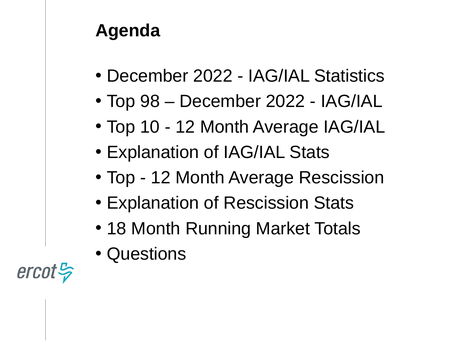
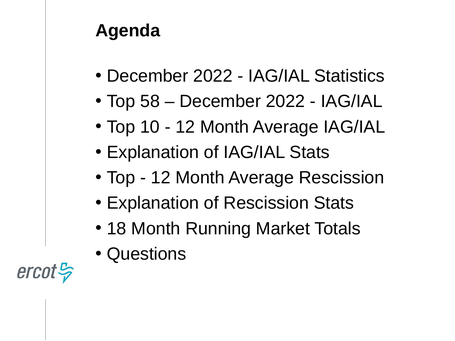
98: 98 -> 58 (150, 101)
